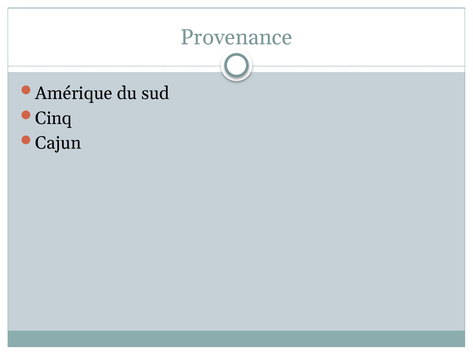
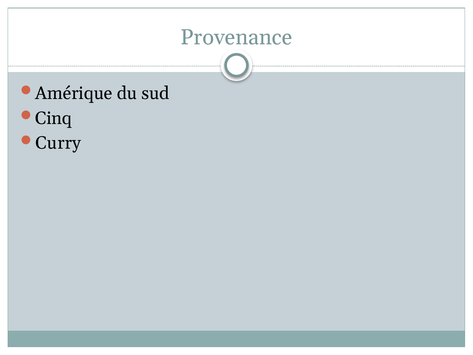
Cajun: Cajun -> Curry (58, 143)
